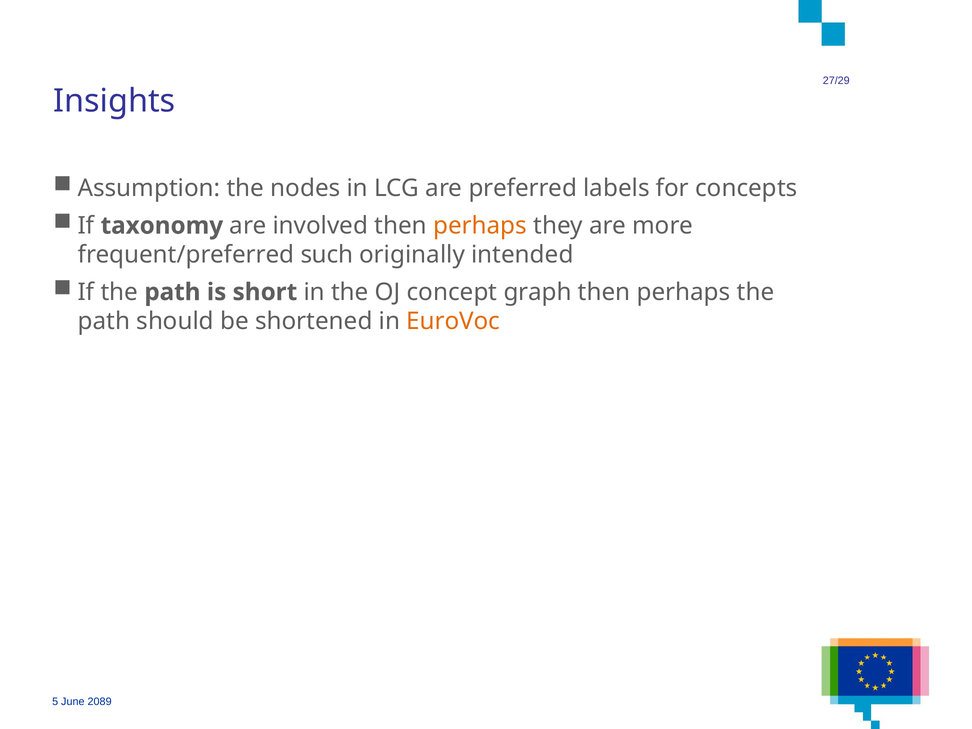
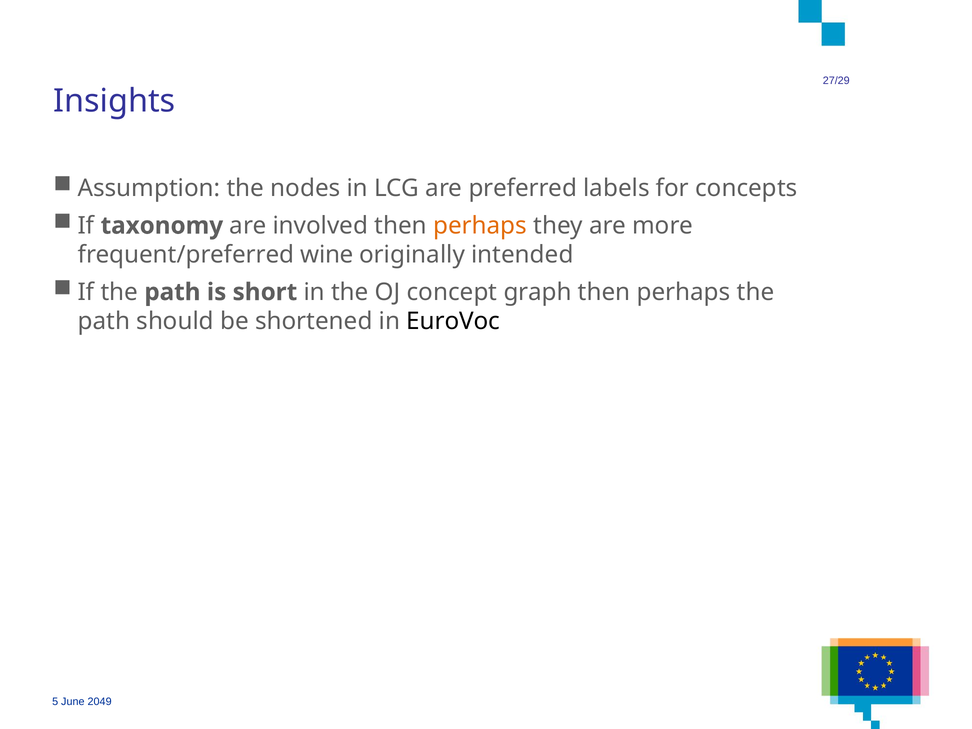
such: such -> wine (327, 255)
EuroVoc colour: orange -> black (453, 321)
2089: 2089 -> 2049 (100, 702)
